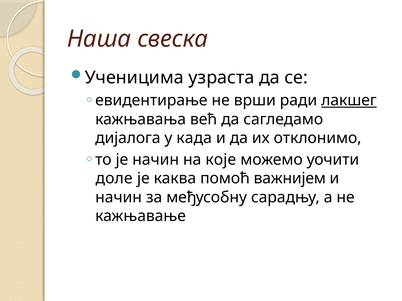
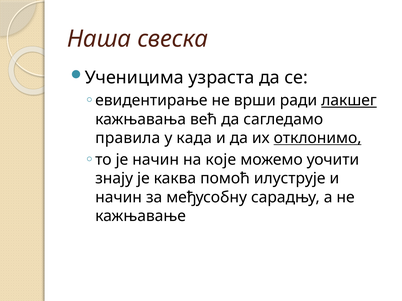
дијалога: дијалога -> правила (128, 138)
отклонимо underline: none -> present (318, 138)
доле: доле -> знају (114, 179)
важнијем: важнијем -> илуструје (290, 179)
